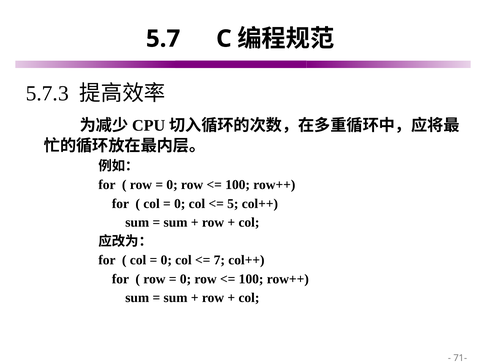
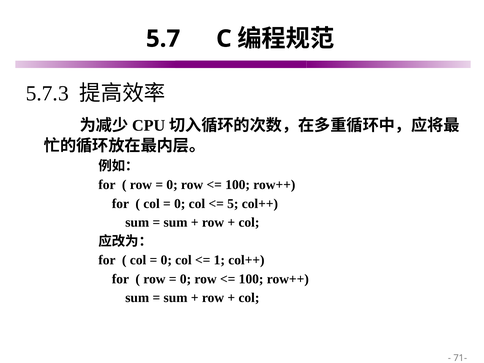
7: 7 -> 1 (219, 260)
